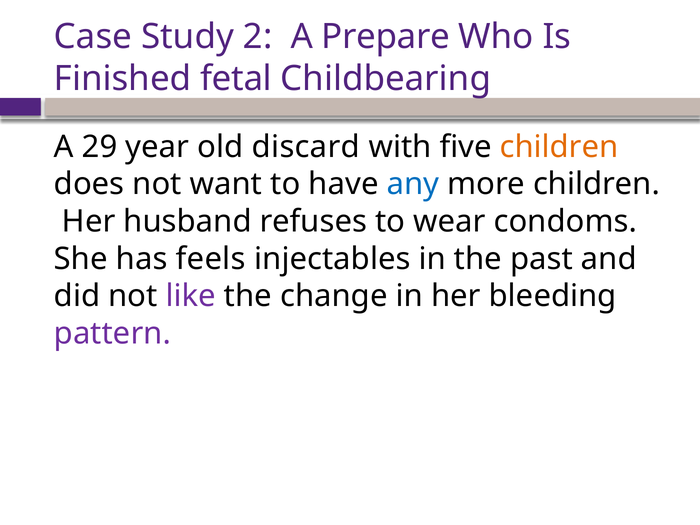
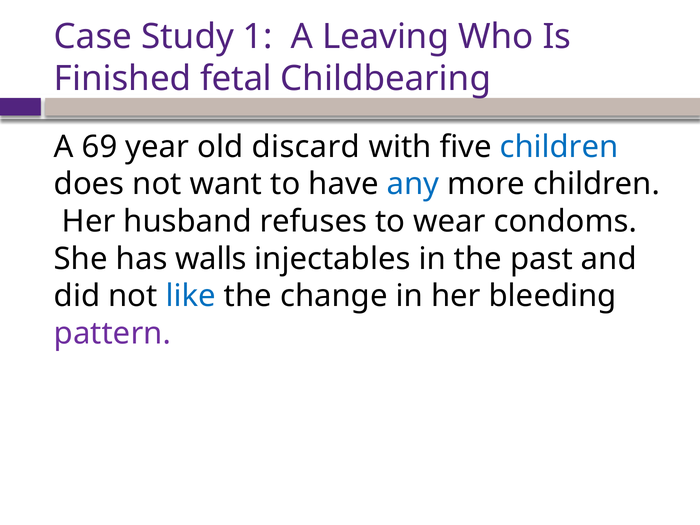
2: 2 -> 1 (258, 37)
Prepare: Prepare -> Leaving (386, 37)
29: 29 -> 69 (100, 147)
children colour: orange -> blue (559, 147)
feels: feels -> walls (211, 259)
like colour: purple -> blue (191, 296)
